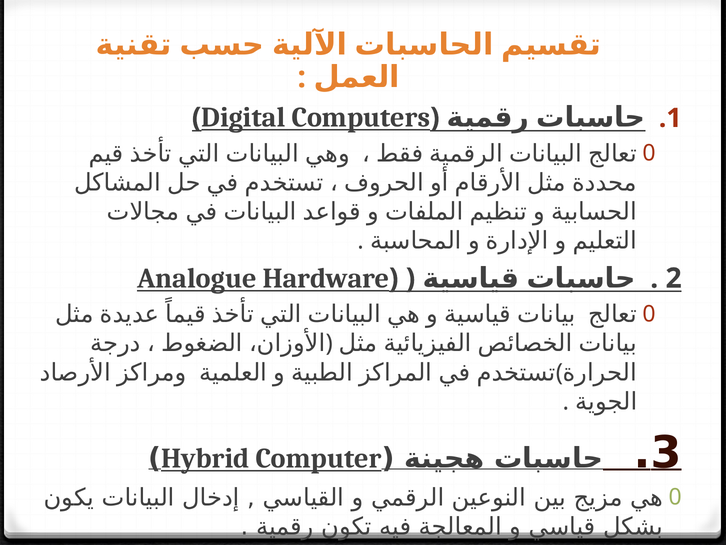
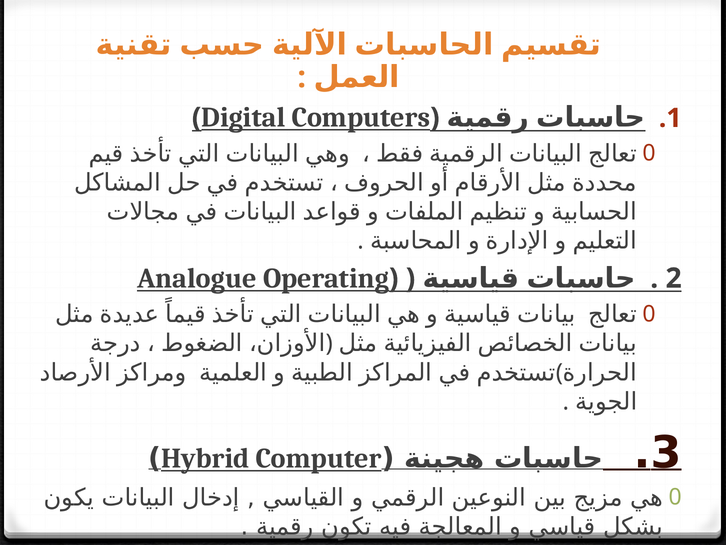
Hardware: Hardware -> Operating (326, 278)
